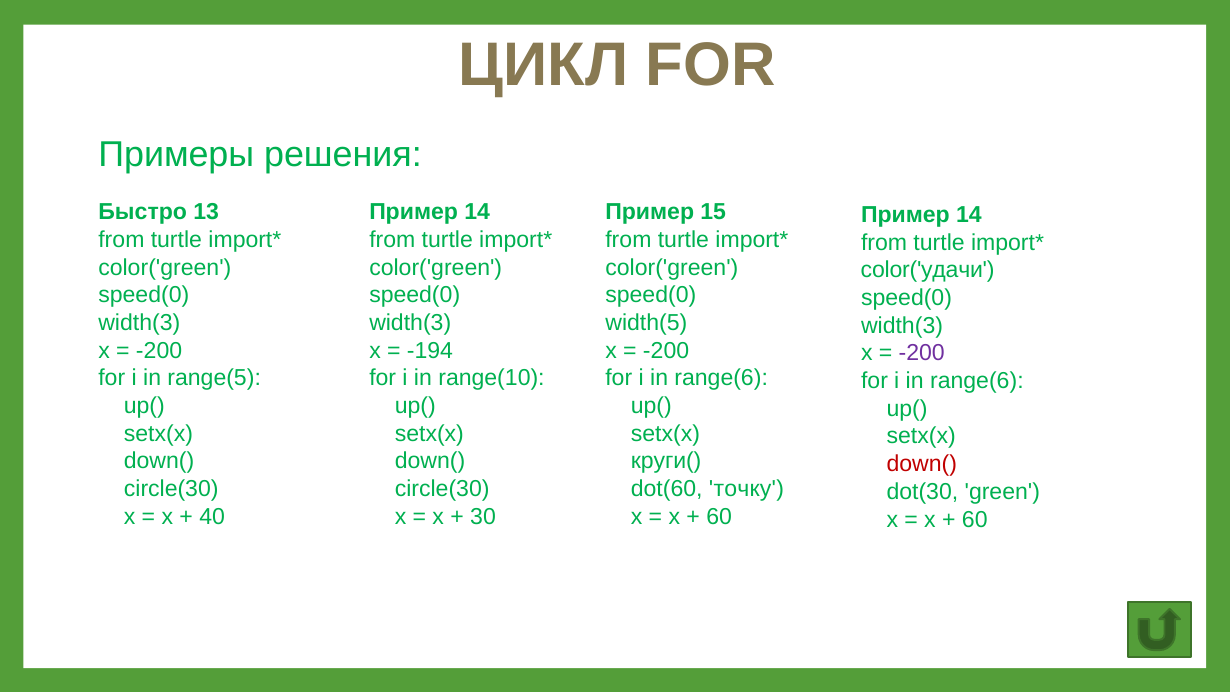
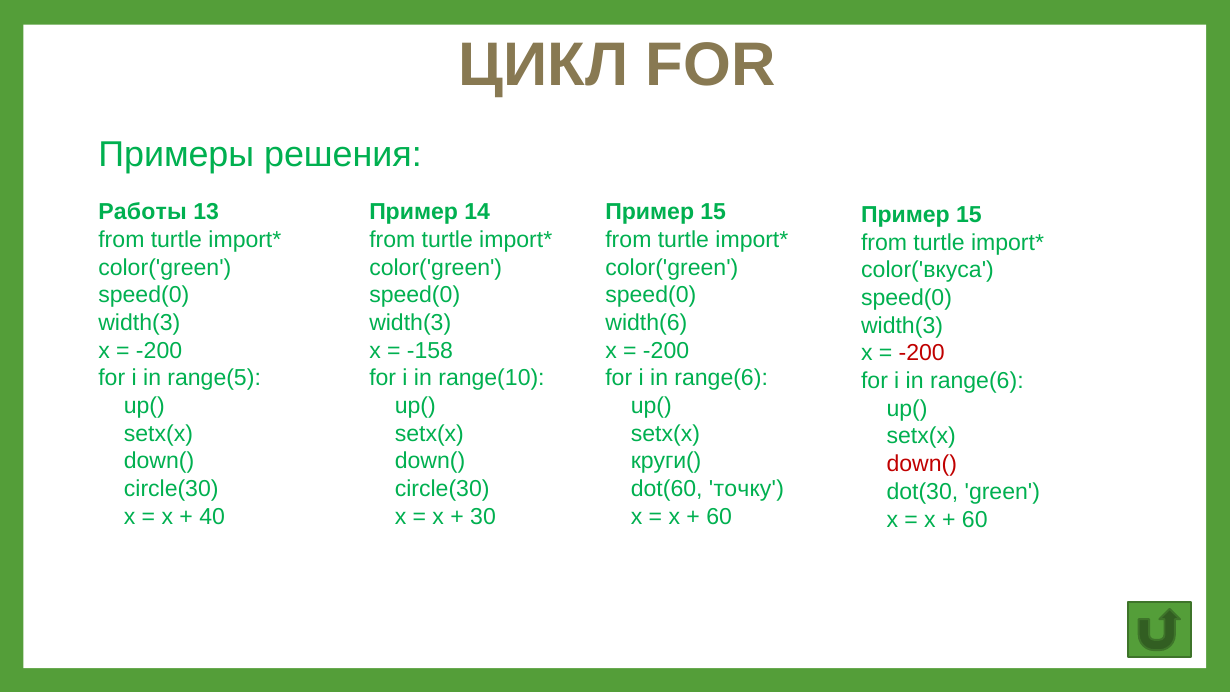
Быстро: Быстро -> Работы (143, 212)
14: 14 -> 15 (969, 215)
color('удачи: color('удачи -> color('вкуса (927, 270)
width(5: width(5 -> width(6 (646, 323)
-194: -194 -> -158 (430, 350)
-200 colour: purple -> red (922, 353)
